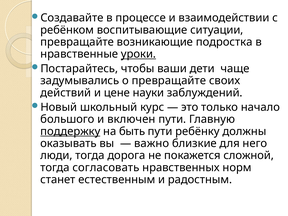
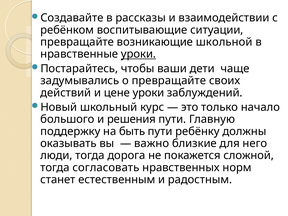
процессе: процессе -> рассказы (141, 18)
подростка: подростка -> школьной (224, 42)
цене науки: науки -> уроки (148, 93)
включен: включен -> решения (131, 119)
поддержку underline: present -> none (70, 131)
